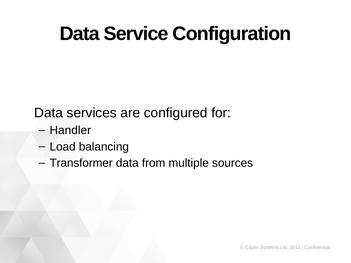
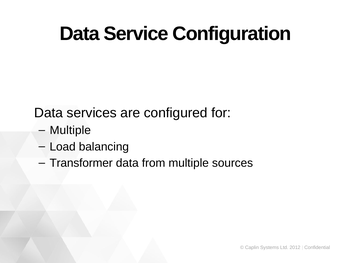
Handler: Handler -> Multiple (70, 131)
